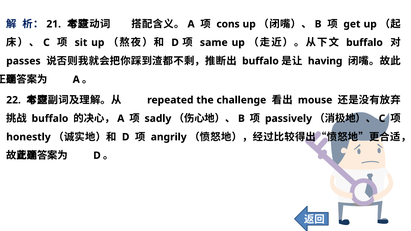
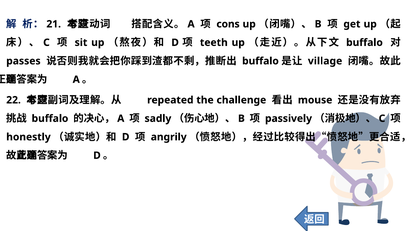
same: same -> teeth (214, 43)
having: having -> village (325, 61)
